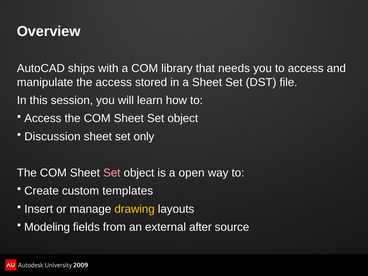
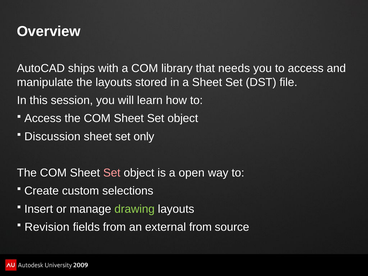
the access: access -> layouts (114, 82)
templates: templates -> selections (128, 191)
drawing colour: yellow -> light green (135, 209)
Modeling: Modeling -> Revision (47, 227)
external after: after -> from (200, 227)
